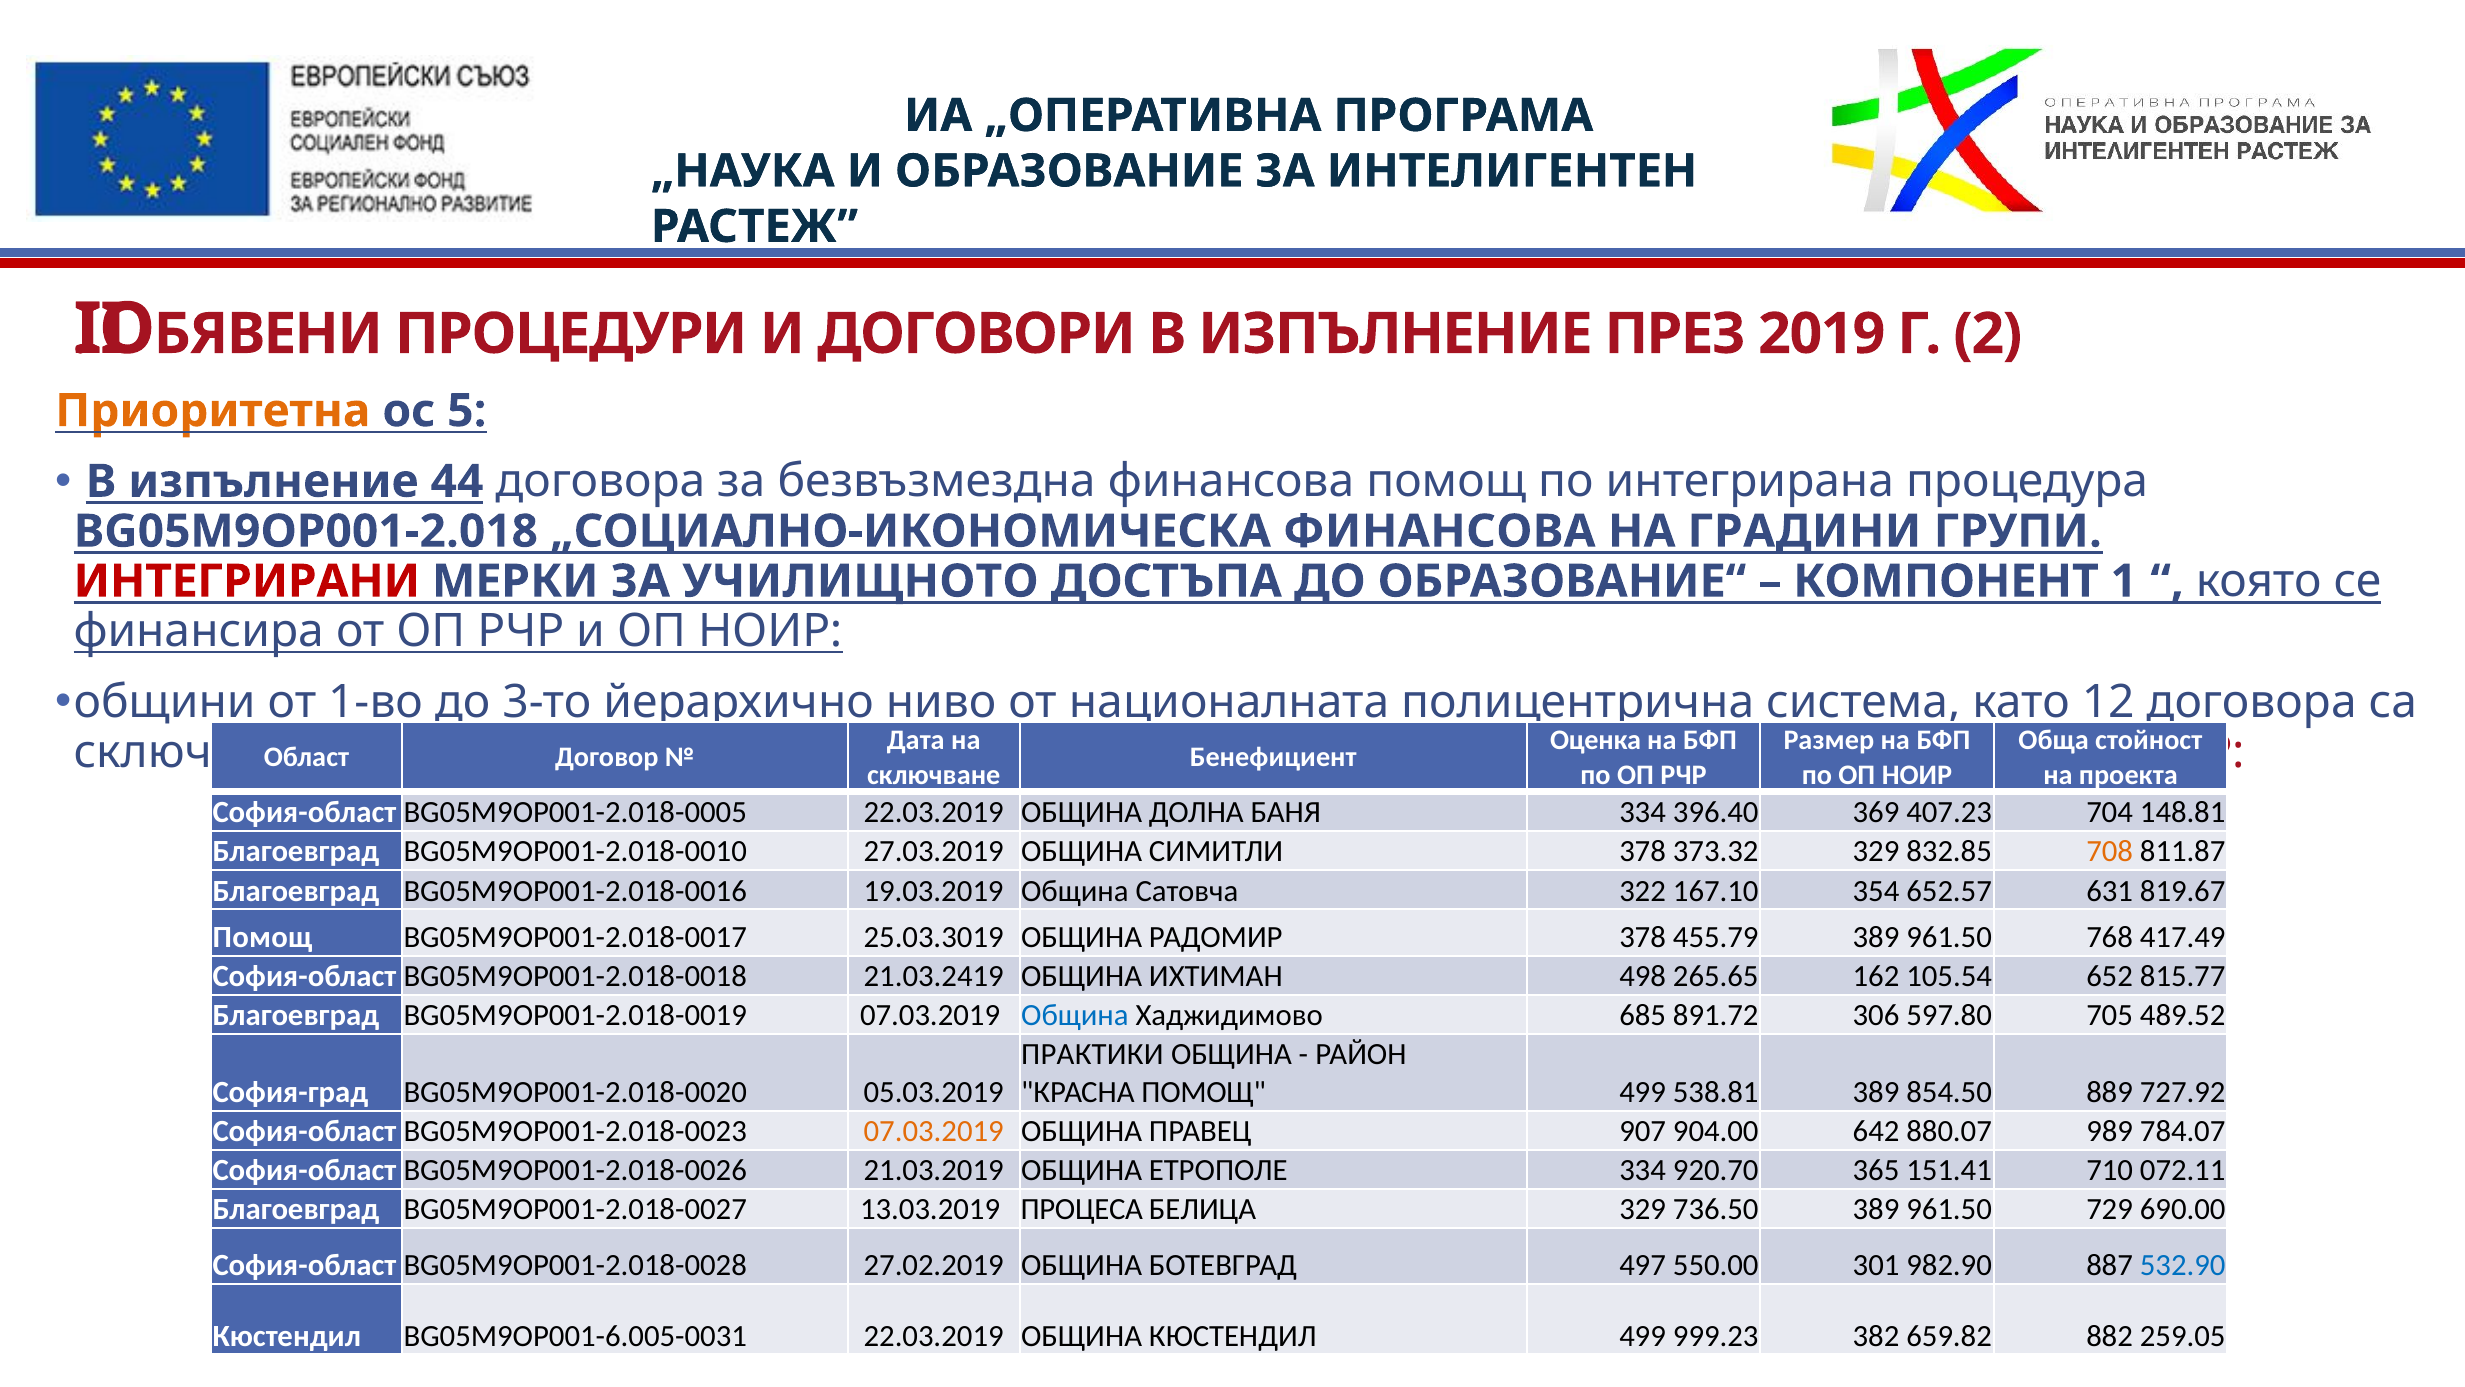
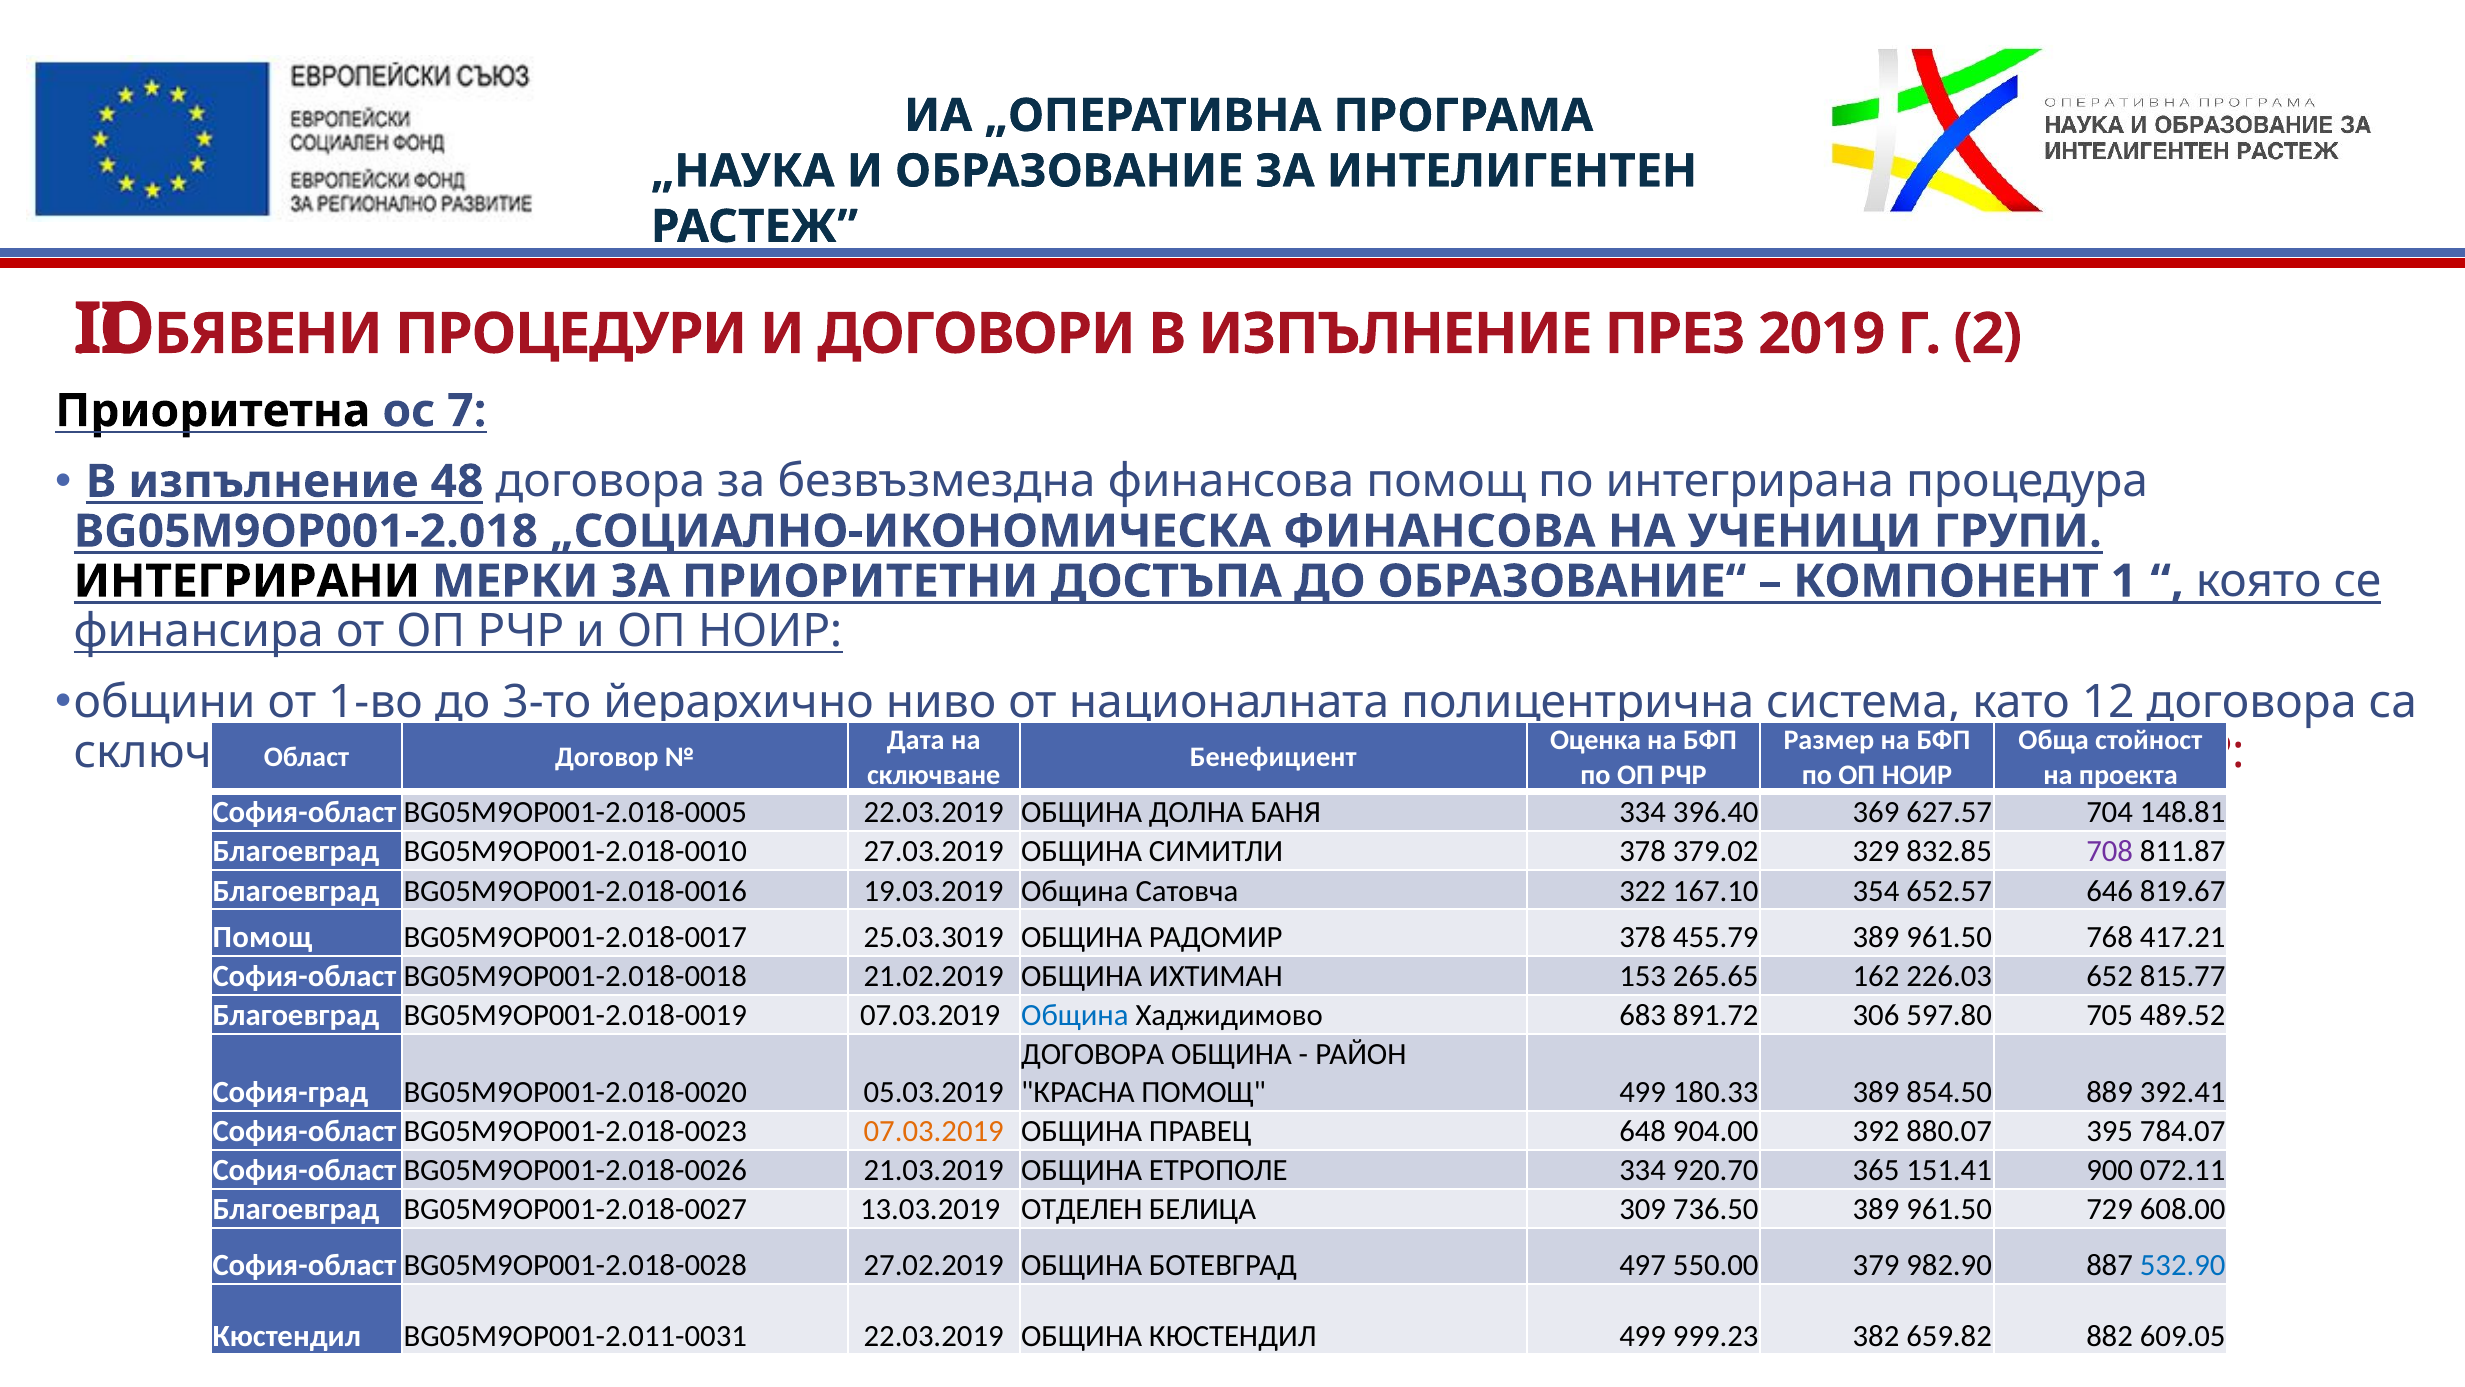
Приоритетна colour: orange -> black (213, 411)
5: 5 -> 7 (467, 411)
44: 44 -> 48 (457, 481)
ГРАДИНИ: ГРАДИНИ -> УЧЕНИЦИ (1805, 531)
ИНТЕГРИРАНИ colour: red -> black (247, 581)
УЧИЛИЩНОТО: УЧИЛИЩНОТО -> ПРИОРИТЕТНИ (860, 581)
407.23: 407.23 -> 627.57 (1949, 812)
373.32: 373.32 -> 379.02 (1716, 851)
708 colour: orange -> purple (2110, 851)
631: 631 -> 646 (2110, 891)
417.49: 417.49 -> 417.21 (2183, 937)
21.03.2419: 21.03.2419 -> 21.02.2019 (934, 976)
498: 498 -> 153 (1643, 976)
105.54: 105.54 -> 226.03 (1949, 976)
685: 685 -> 683 (1643, 1015)
ПРАКТИКИ: ПРАКТИКИ -> ДОГОВОРА (1093, 1054)
538.81: 538.81 -> 180.33 (1716, 1092)
727.92: 727.92 -> 392.41 (2183, 1092)
907: 907 -> 648 (1643, 1131)
642: 642 -> 392 (1876, 1131)
989: 989 -> 395 (2110, 1131)
710: 710 -> 900 (2110, 1170)
ПРОЦЕСА: ПРОЦЕСА -> ОТДЕЛЕН (1082, 1209)
БЕЛИЦА 329: 329 -> 309 (1643, 1209)
690.00: 690.00 -> 608.00 (2183, 1209)
301: 301 -> 379 (1876, 1265)
BG05M9OP001-6.005-0031: BG05M9OP001-6.005-0031 -> BG05M9OP001-2.011-0031 (575, 1335)
259.05: 259.05 -> 609.05 (2183, 1335)
